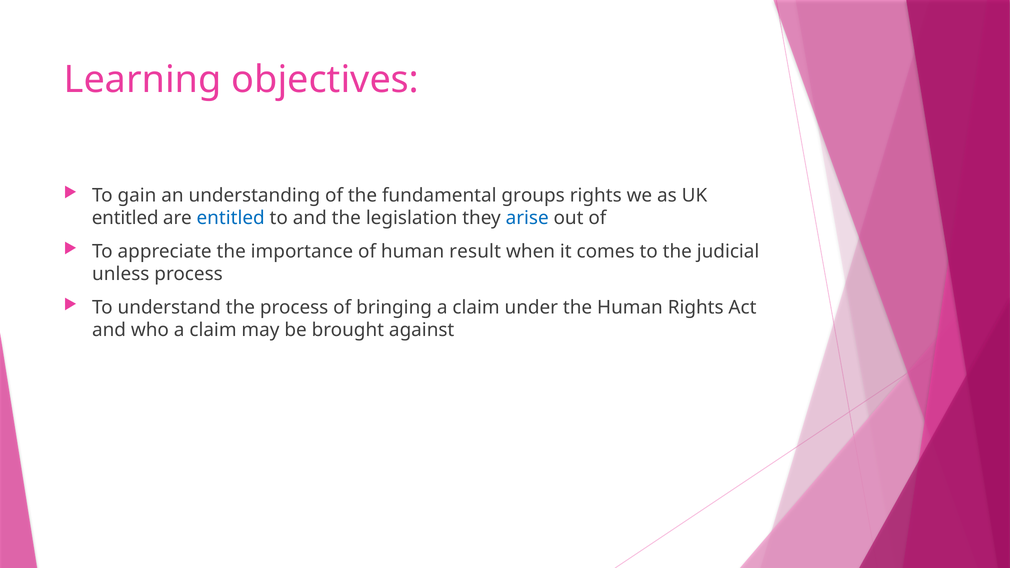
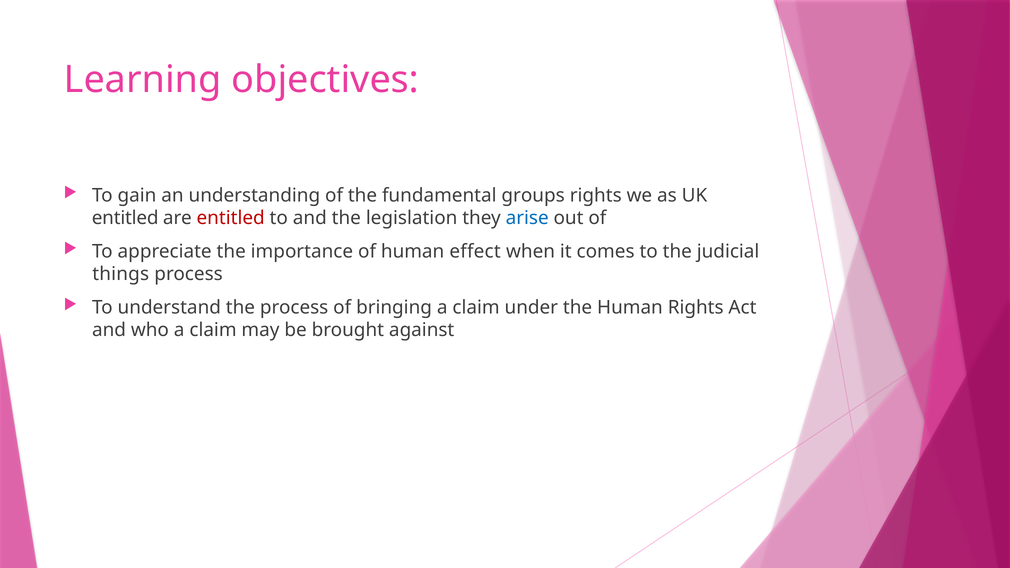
entitled colour: blue -> red (231, 218)
result: result -> effect (475, 251)
unless: unless -> things (121, 274)
